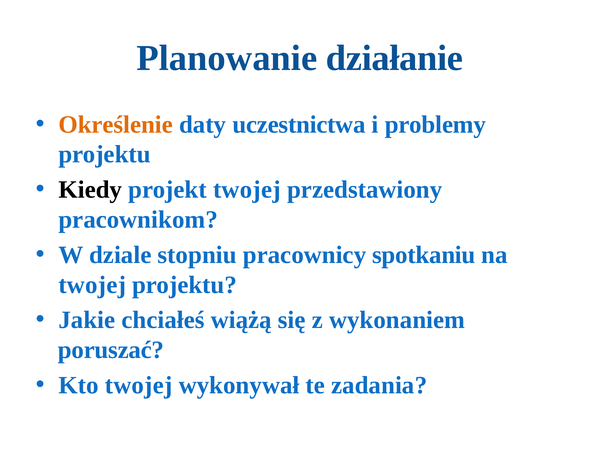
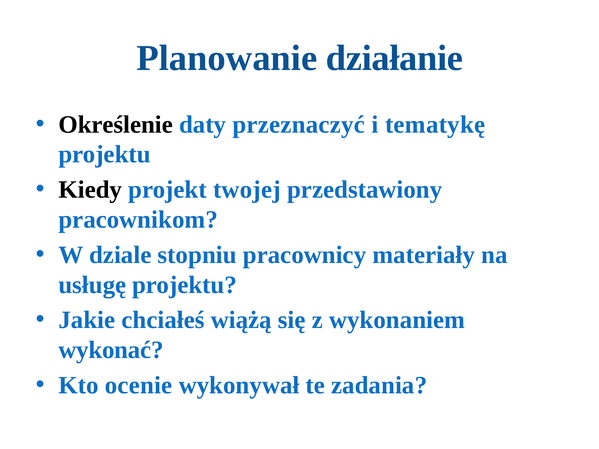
Określenie colour: orange -> black (116, 125)
uczestnictwa: uczestnictwa -> przeznaczyć (299, 125)
problemy: problemy -> tematykę (435, 125)
spotkaniu: spotkaniu -> materiały (424, 255)
twojej: twojej -> usługę (92, 285)
poruszać: poruszać -> wykonać (111, 350)
Kto twojej: twojej -> ocenie (139, 385)
